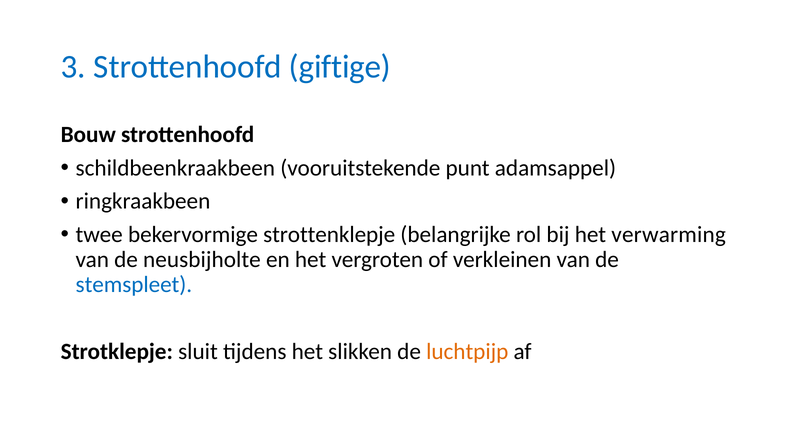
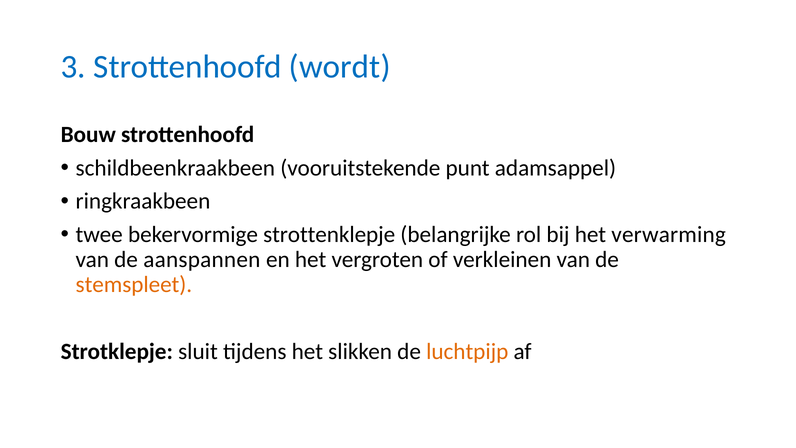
giftige: giftige -> wordt (340, 67)
neusbijholte: neusbijholte -> aanspannen (202, 260)
stemspleet colour: blue -> orange (134, 285)
